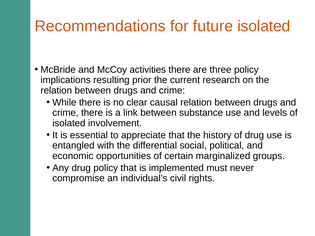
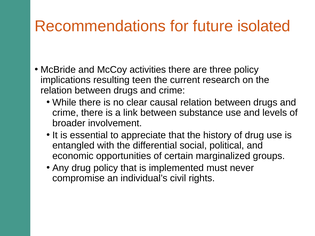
prior: prior -> teen (142, 80)
isolated: isolated -> broader (69, 123)
